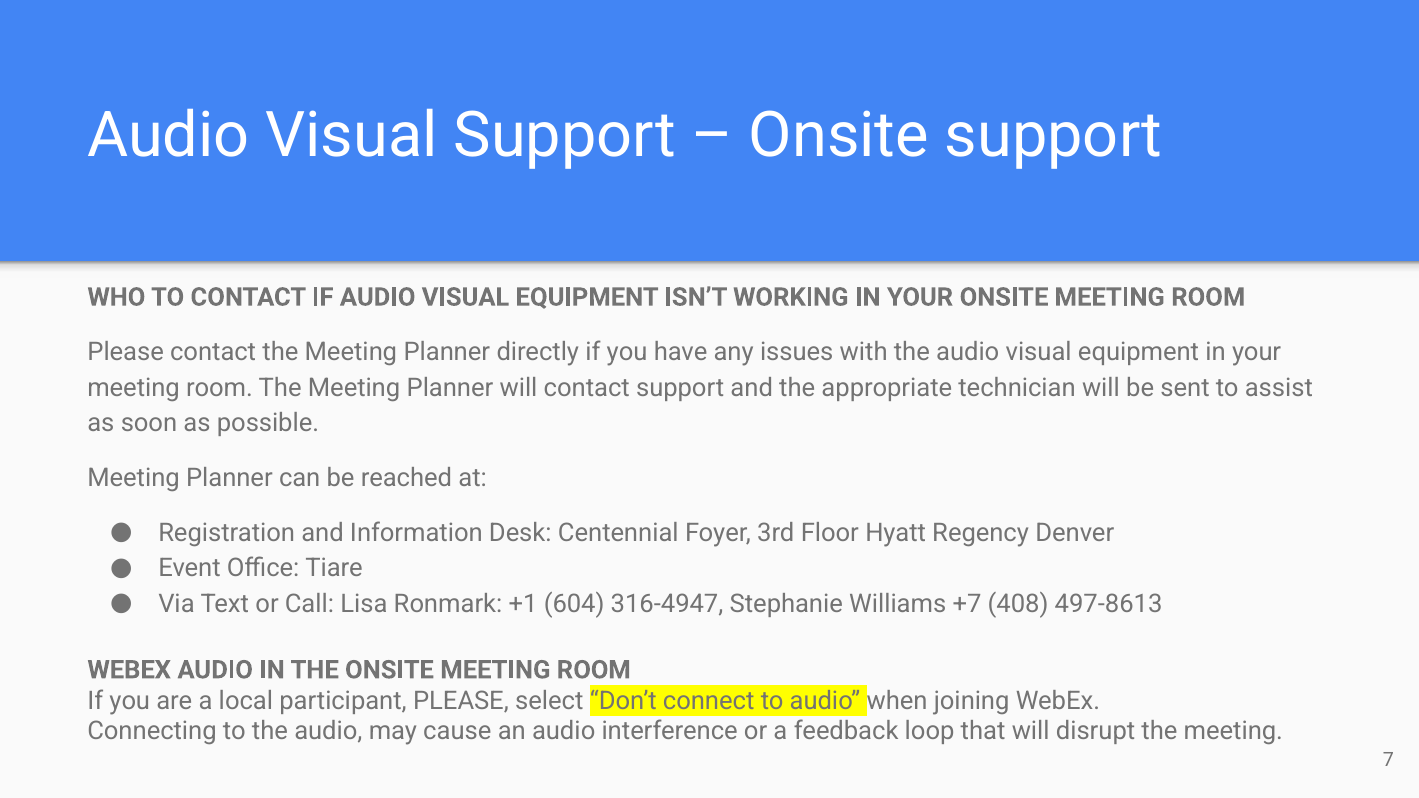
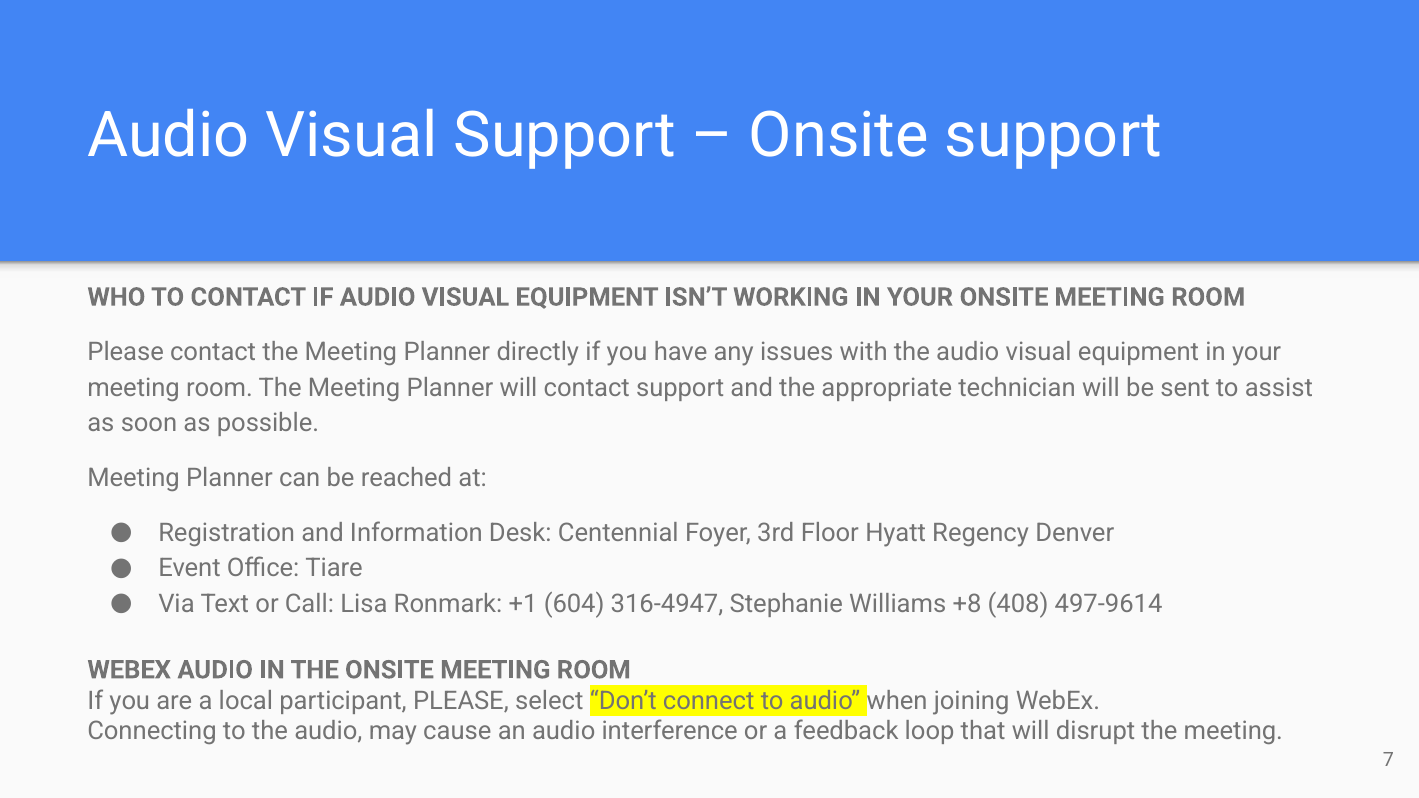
+7: +7 -> +8 (967, 604)
497-8613: 497-8613 -> 497-9614 (1109, 604)
